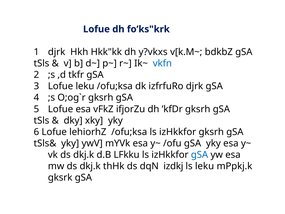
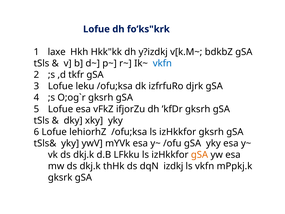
djrk: djrk -> laxe (57, 52)
y?vkxs: y?vkxs -> y?izdkj (153, 52)
gSA colour: blue -> orange (199, 155)
ls leku: leku -> vkfn (205, 166)
